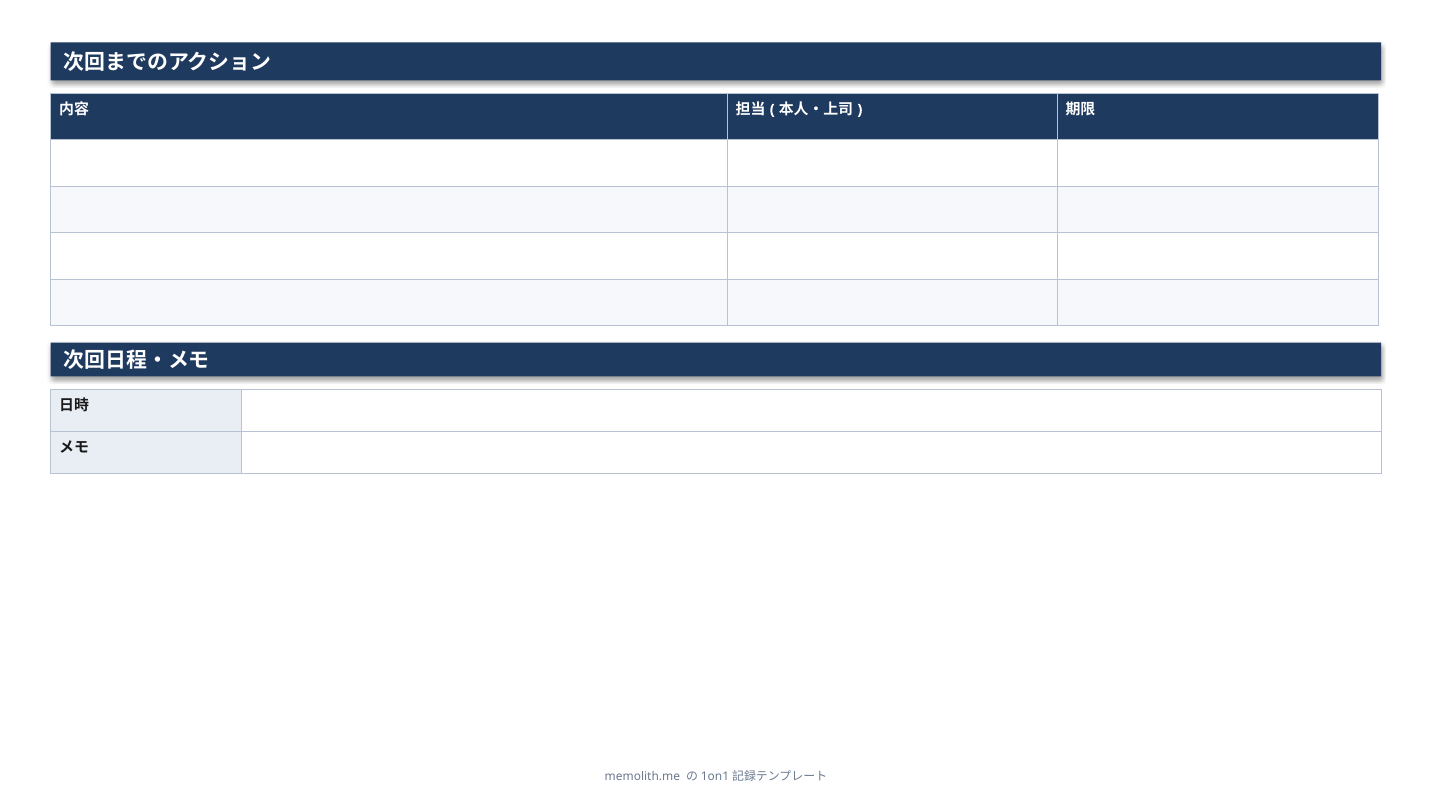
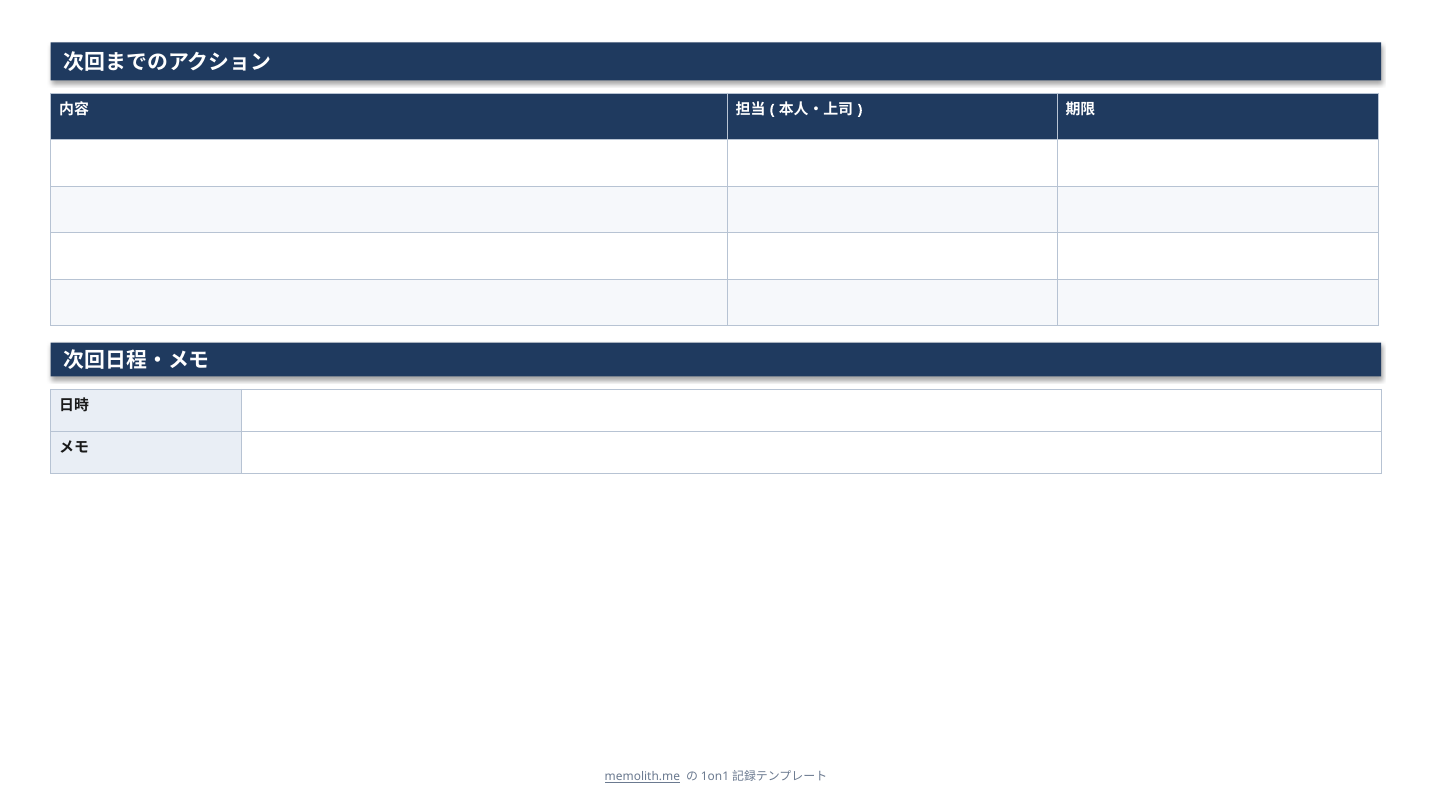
memolith.me underline: none -> present (642, 776)
